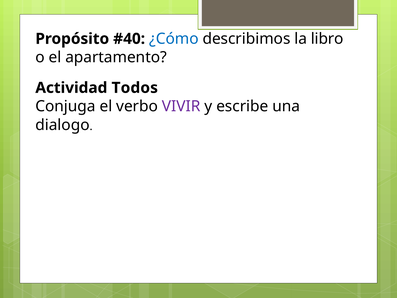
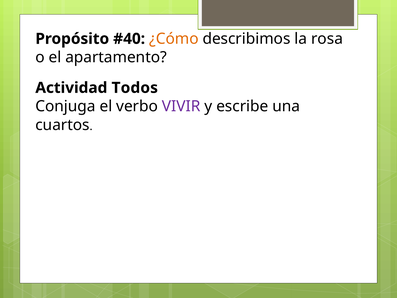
¿Cómo colour: blue -> orange (174, 39)
libro: libro -> rosa (327, 39)
dialogo: dialogo -> cuartos (62, 125)
